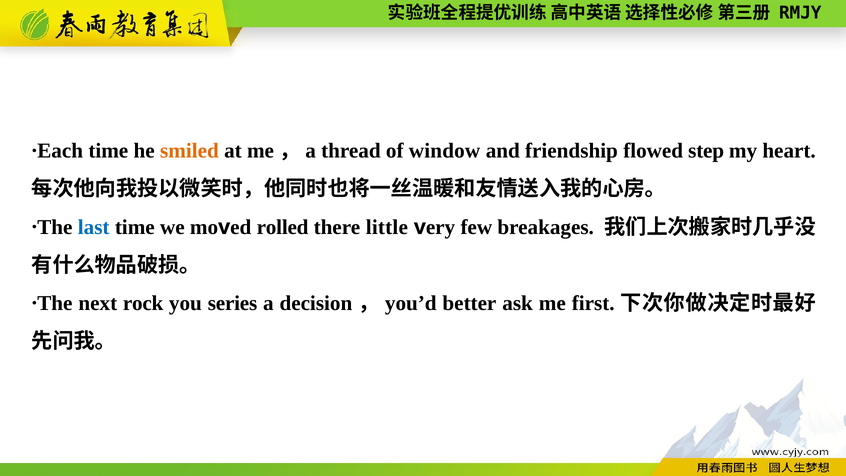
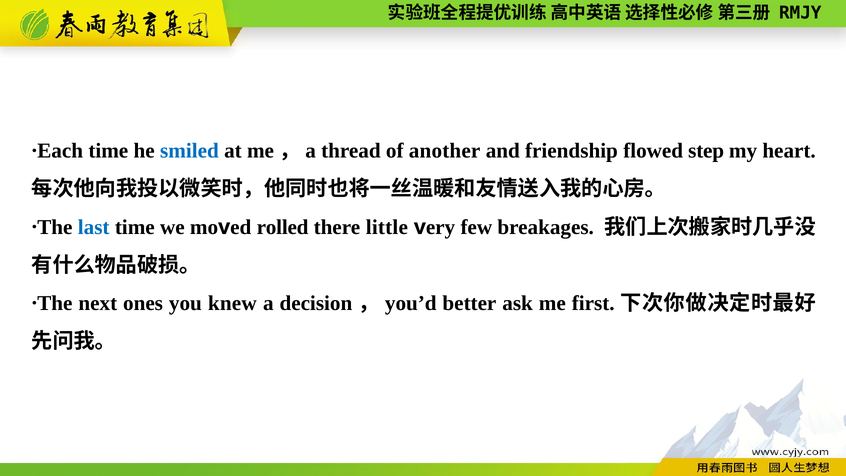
smiled colour: orange -> blue (189, 151)
window: window -> another (445, 151)
rock: rock -> ones (143, 303)
series: series -> knew (232, 303)
